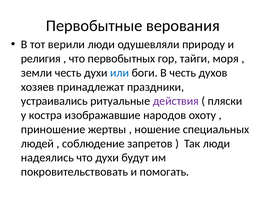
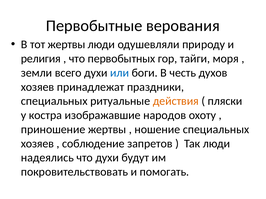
тот верили: верили -> жертвы (67, 45)
земли честь: честь -> всего (68, 73)
устраивались: устраивались -> специальных (54, 101)
действия colour: purple -> orange (176, 101)
людей: людей -> хозяев (37, 144)
